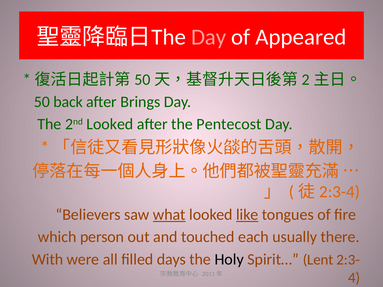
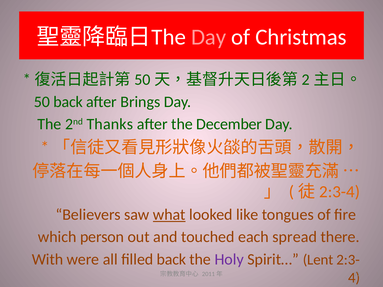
Appeared: Appeared -> Christmas (301, 37)
2nd Looked: Looked -> Thanks (110, 124)
Pentecost: Pentecost -> December (229, 124)
like underline: present -> none (247, 215)
usually: usually -> spread (295, 237)
filled days: days -> back (171, 259)
Holy colour: black -> purple (229, 259)
